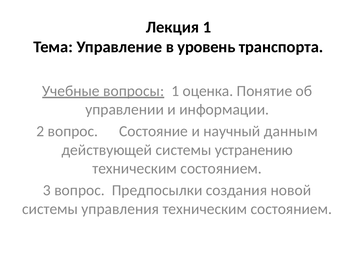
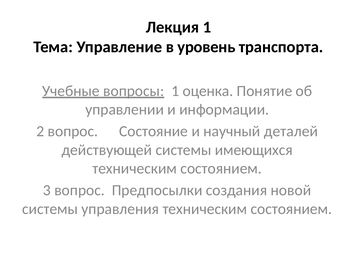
данным: данным -> деталей (291, 131)
устранению: устранению -> имеющихся (254, 150)
